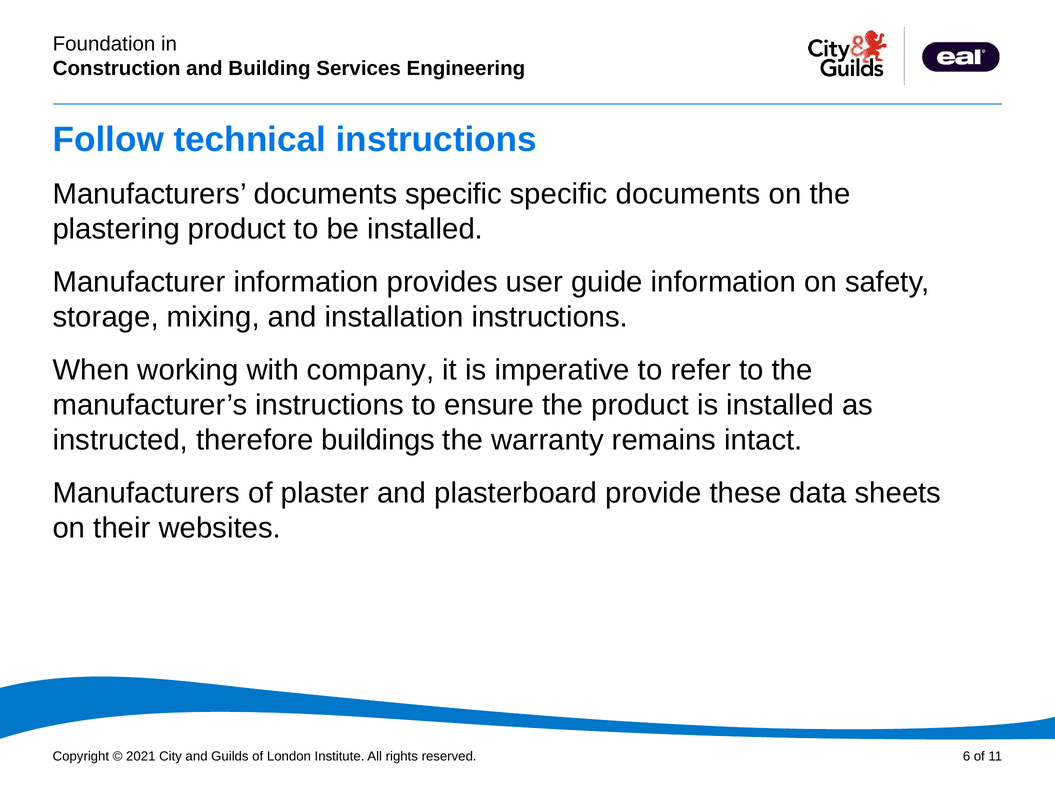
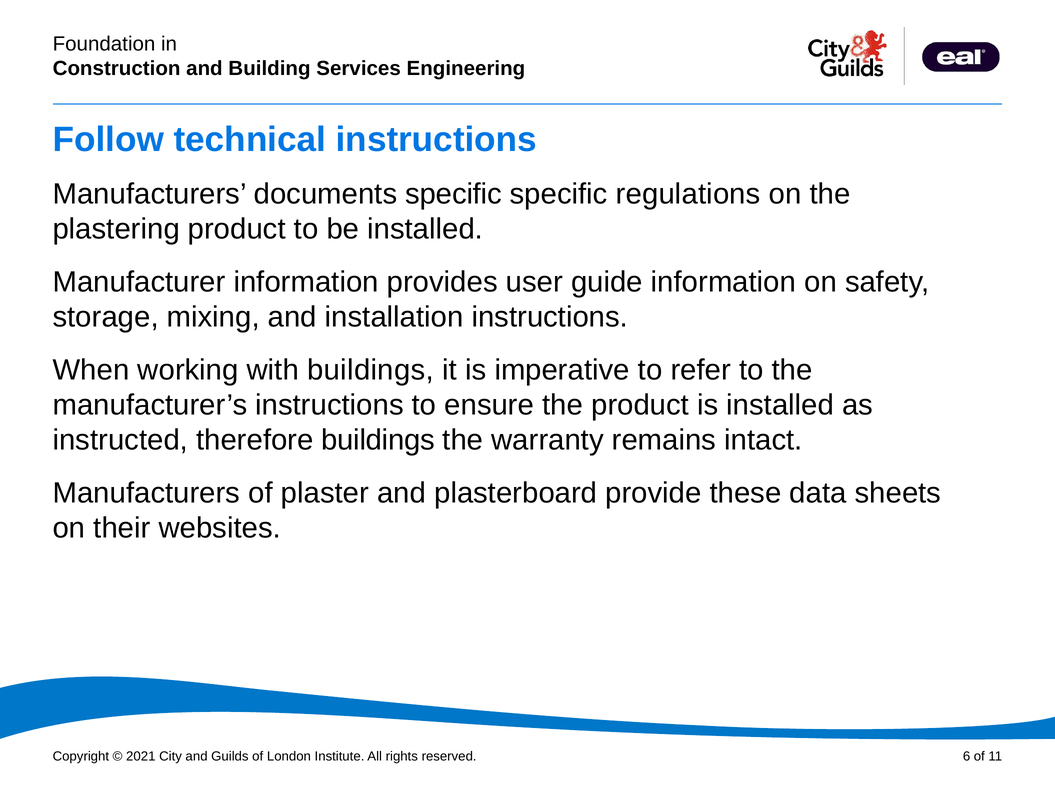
specific documents: documents -> regulations (688, 194)
with company: company -> buildings (370, 370)
